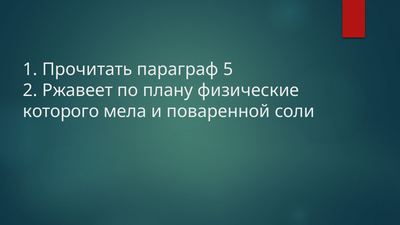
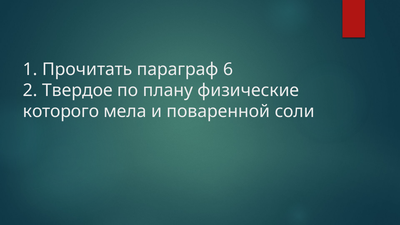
5: 5 -> 6 (228, 69)
Ржавеет: Ржавеет -> Твердое (77, 90)
